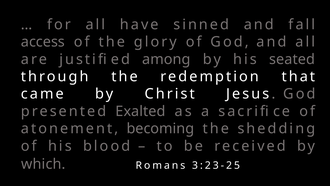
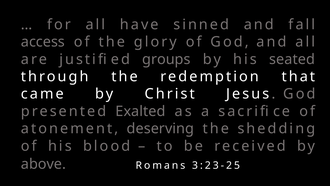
among: among -> groups (166, 59)
becoming: becoming -> deserving (160, 128)
which: which -> above (43, 164)
